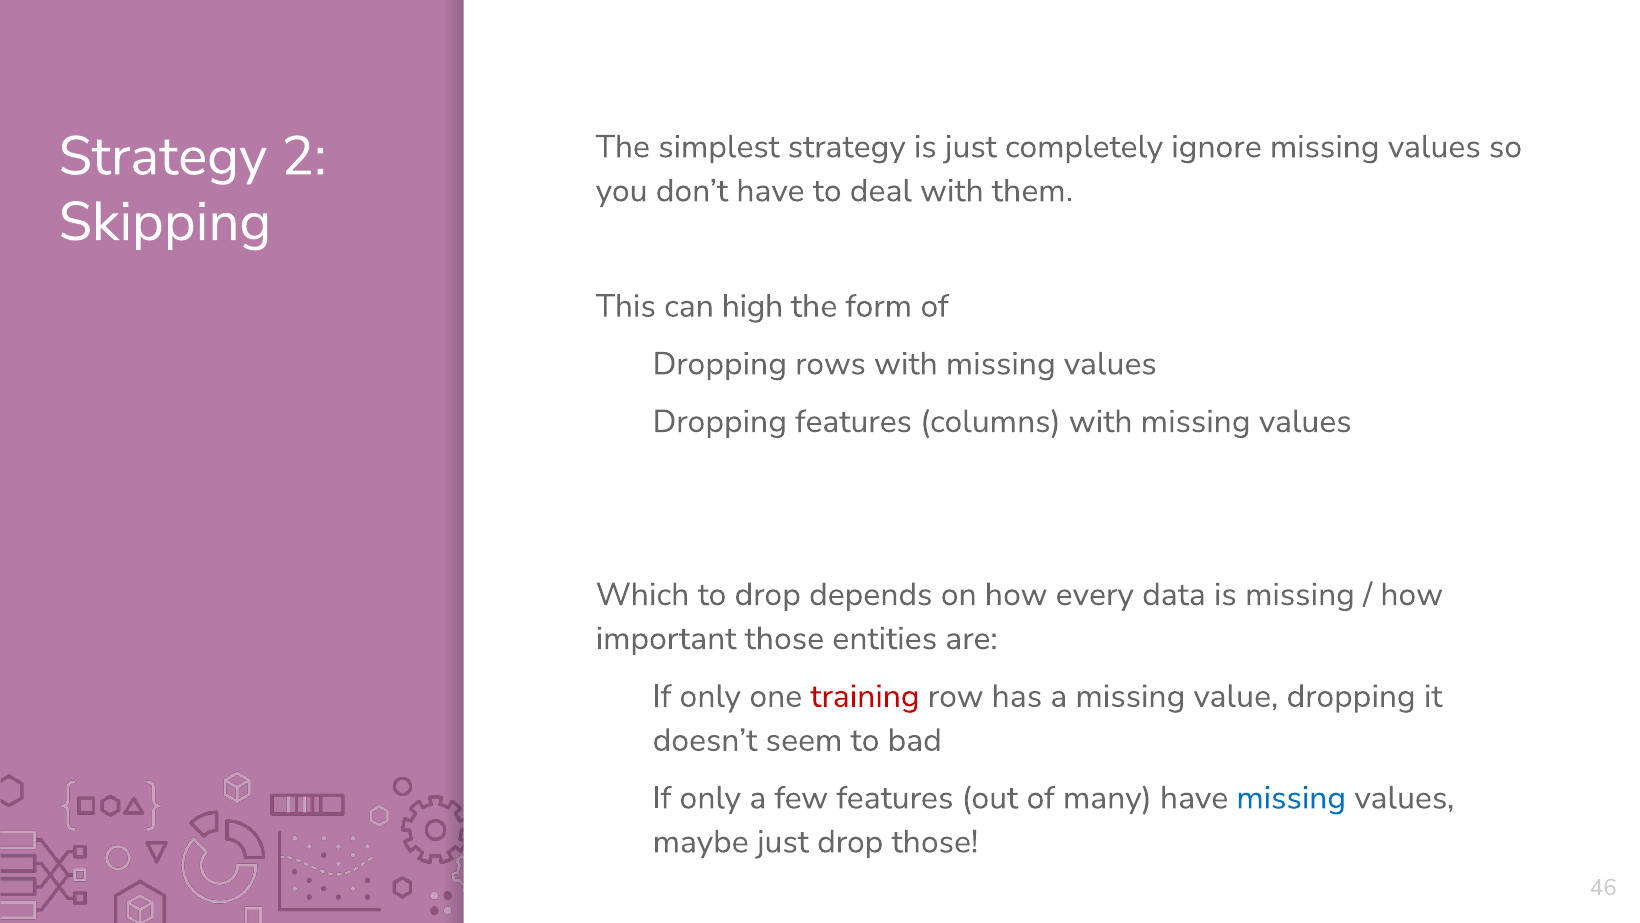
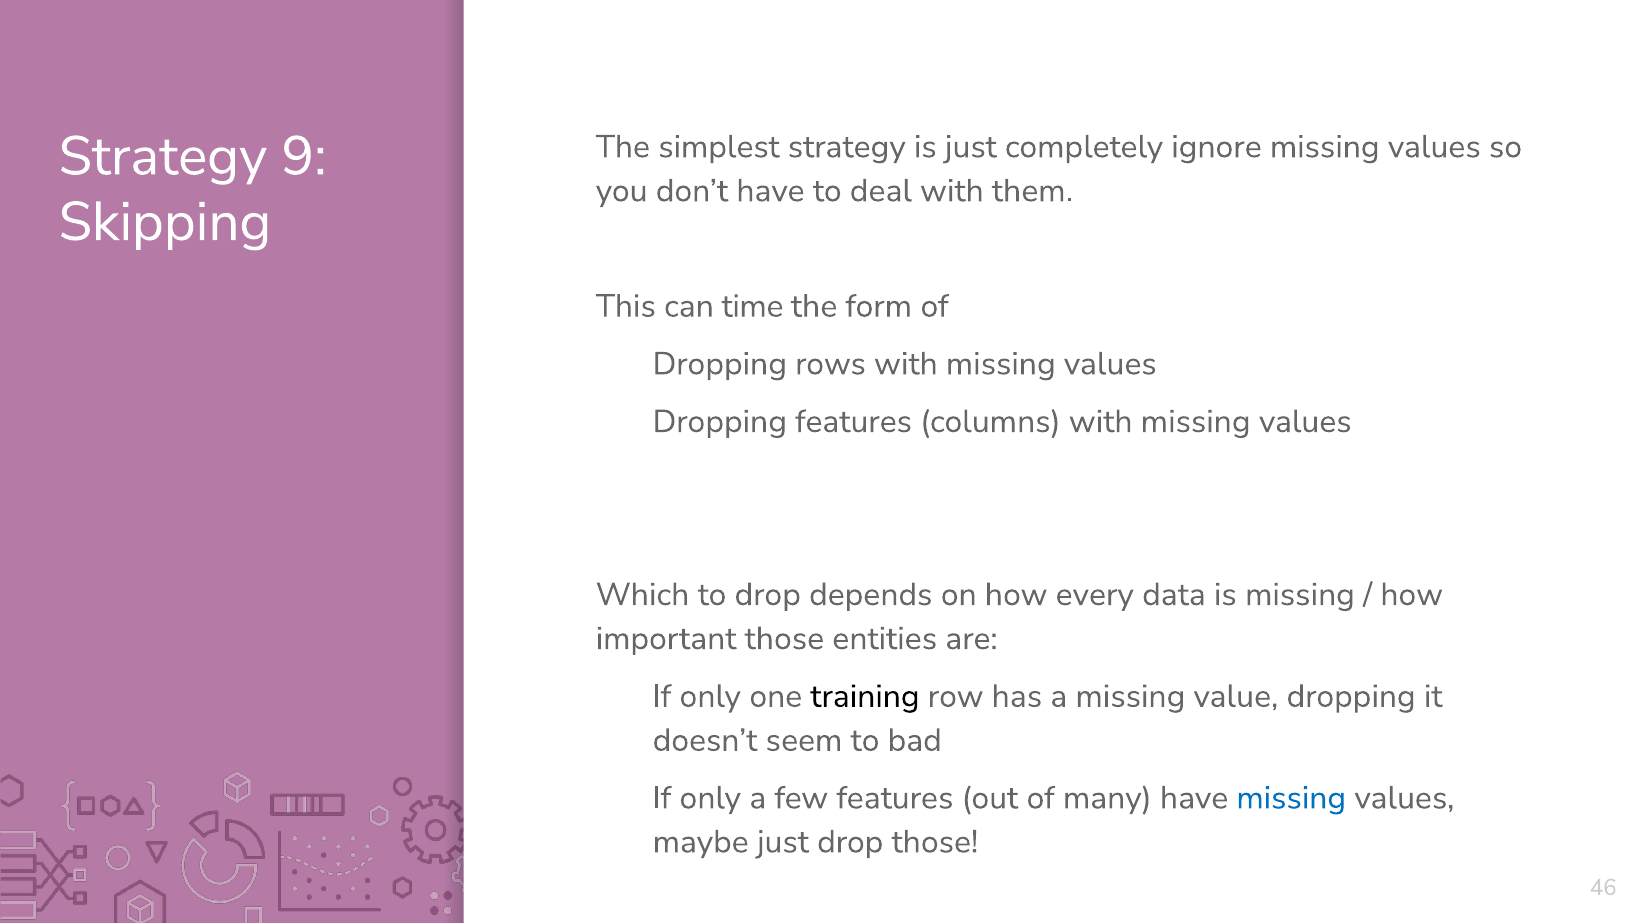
2: 2 -> 9 (304, 156)
high: high -> time (752, 306)
training colour: red -> black (865, 696)
